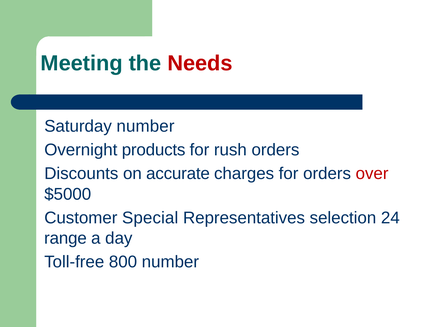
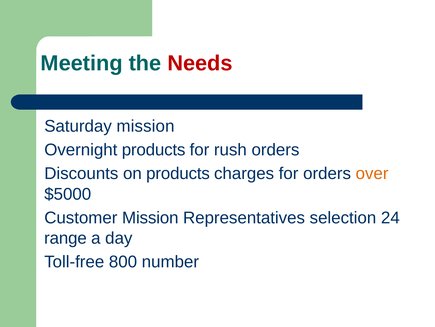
Saturday number: number -> mission (145, 126)
on accurate: accurate -> products (178, 173)
over colour: red -> orange (372, 173)
Customer Special: Special -> Mission (150, 217)
